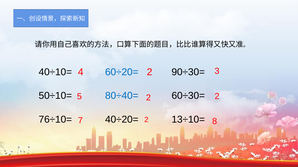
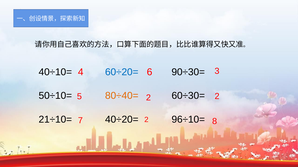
4 2: 2 -> 6 (150, 72)
80÷40= colour: blue -> orange (122, 96)
76÷10=: 76÷10= -> 21÷10= (55, 120)
13÷10=: 13÷10= -> 96÷10= (188, 120)
